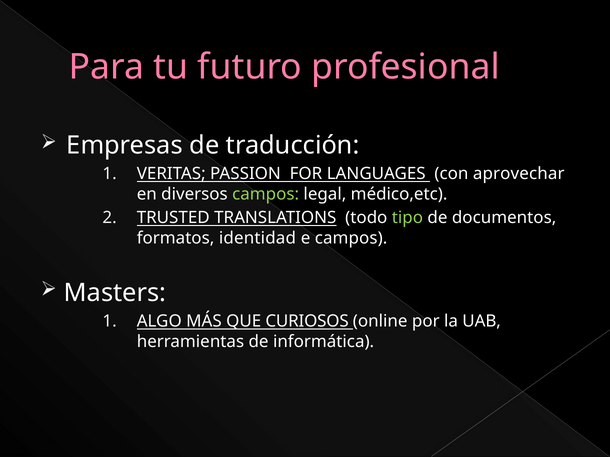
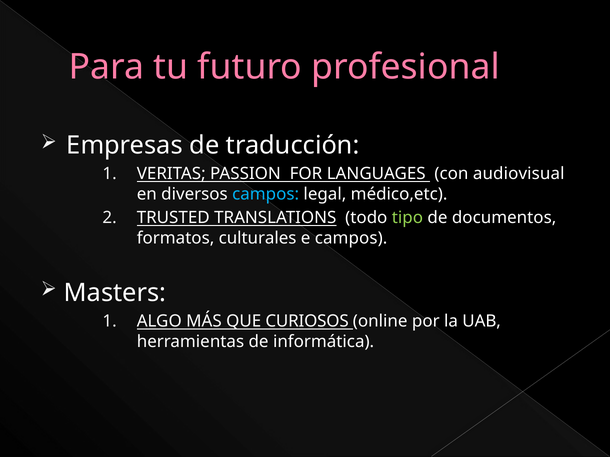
aprovechar: aprovechar -> audiovisual (519, 174)
campos colour: light green -> light blue (266, 194)
identidad: identidad -> culturales (258, 238)
